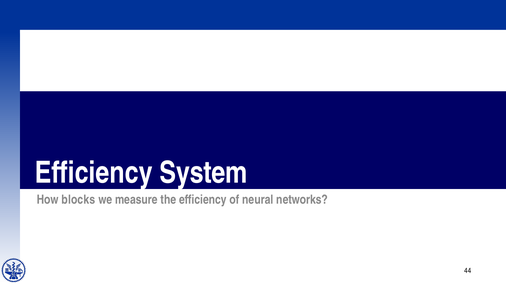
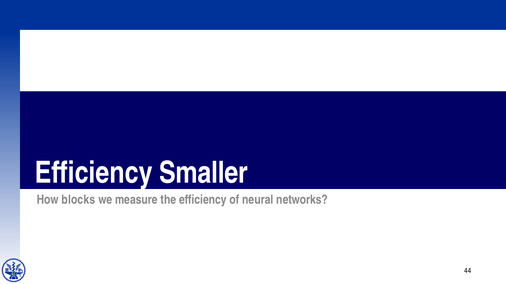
System: System -> Smaller (204, 173)
